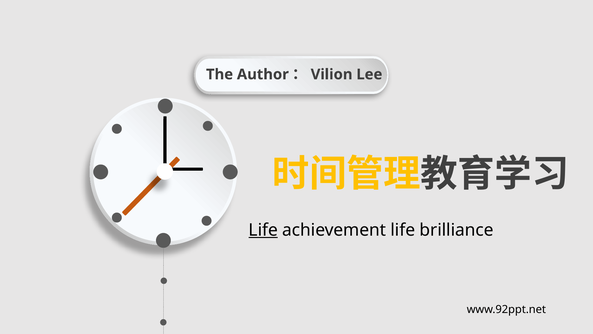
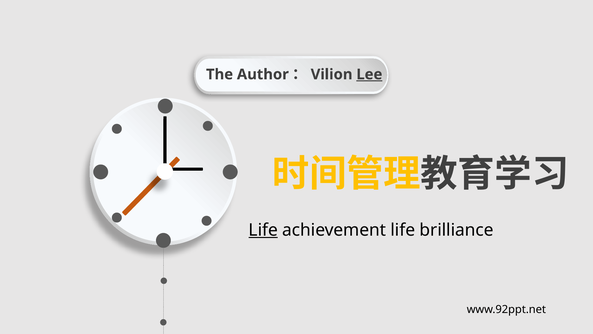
Lee underline: none -> present (369, 74)
